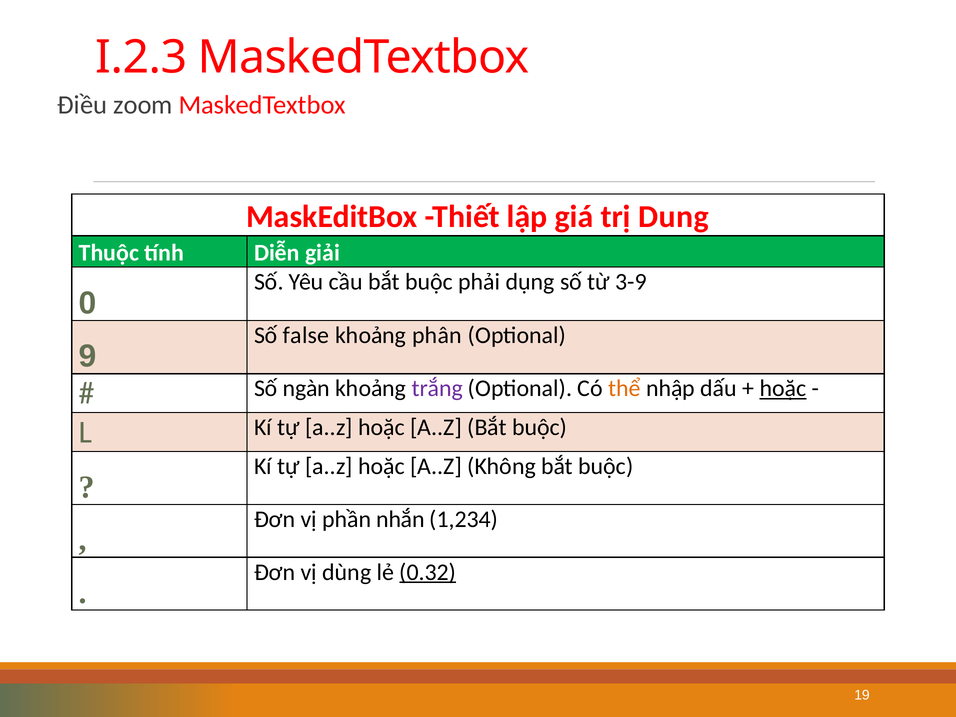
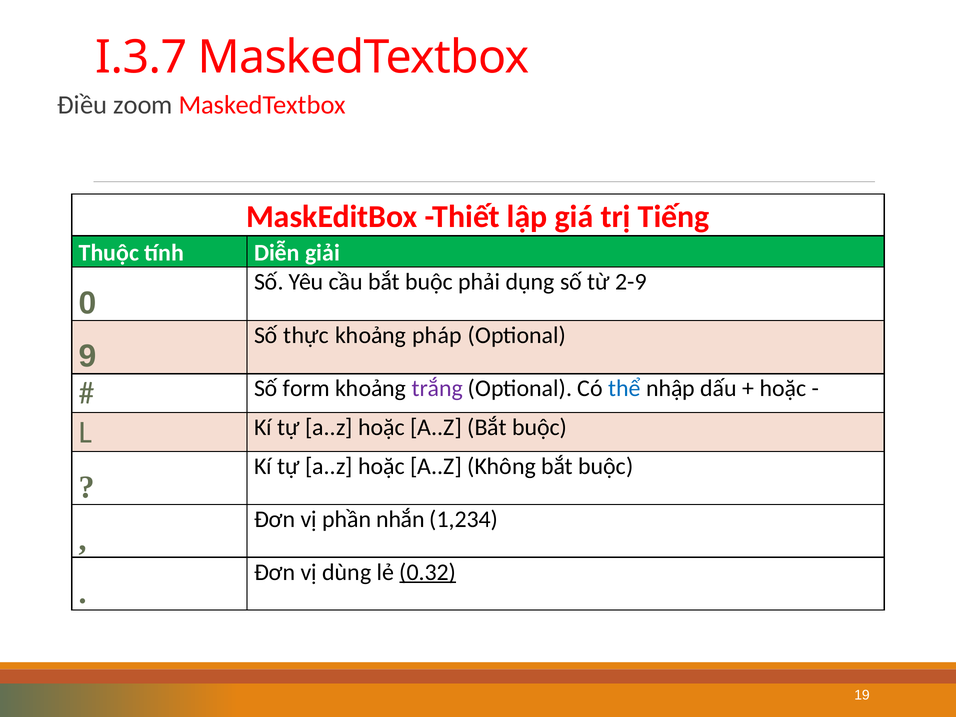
I.2.3: I.2.3 -> I.3.7 (141, 57)
Dung: Dung -> Tiếng (674, 217)
3-9: 3-9 -> 2-9 (631, 282)
false: false -> thực (306, 335)
phân: phân -> pháp (437, 335)
ngàn: ngàn -> form (306, 389)
thể colour: orange -> blue (624, 389)
hoặc underline: present -> none (783, 389)
